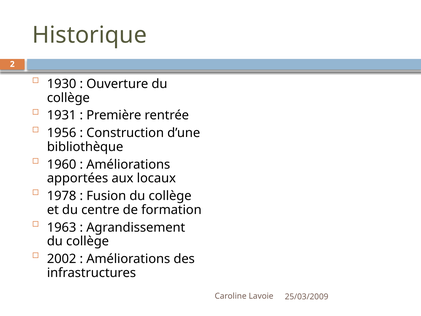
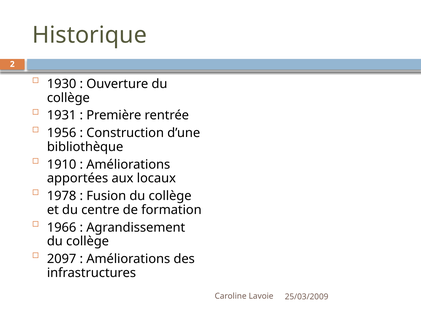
1960: 1960 -> 1910 (62, 164)
1963: 1963 -> 1966 (62, 227)
2002: 2002 -> 2097 (62, 259)
